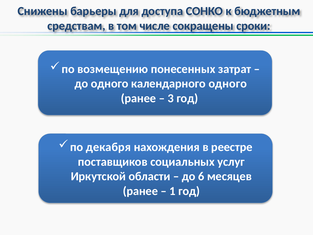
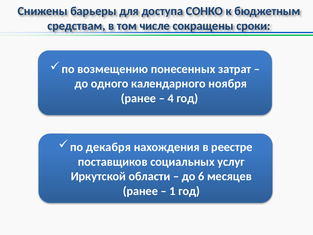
календарного одного: одного -> ноября (228, 84)
3: 3 -> 4 (171, 98)
